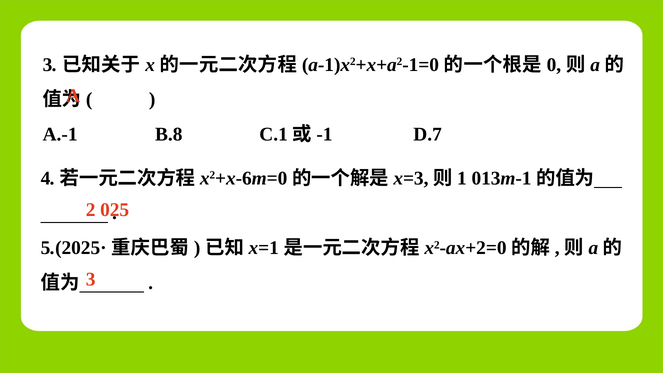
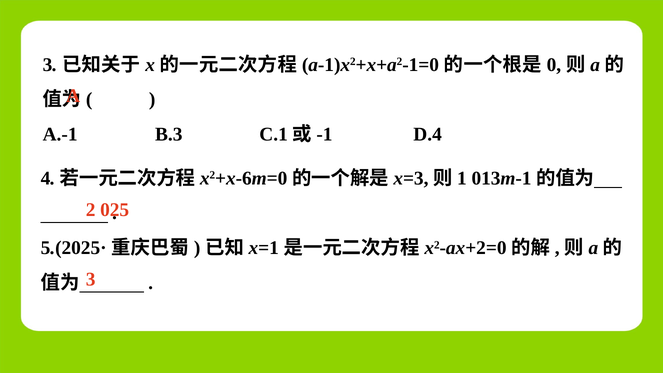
B.8: B.8 -> B.3 (169, 134)
D.7: D.7 -> D.4 (428, 134)
